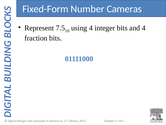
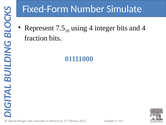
Cameras: Cameras -> Simulate (124, 9)
